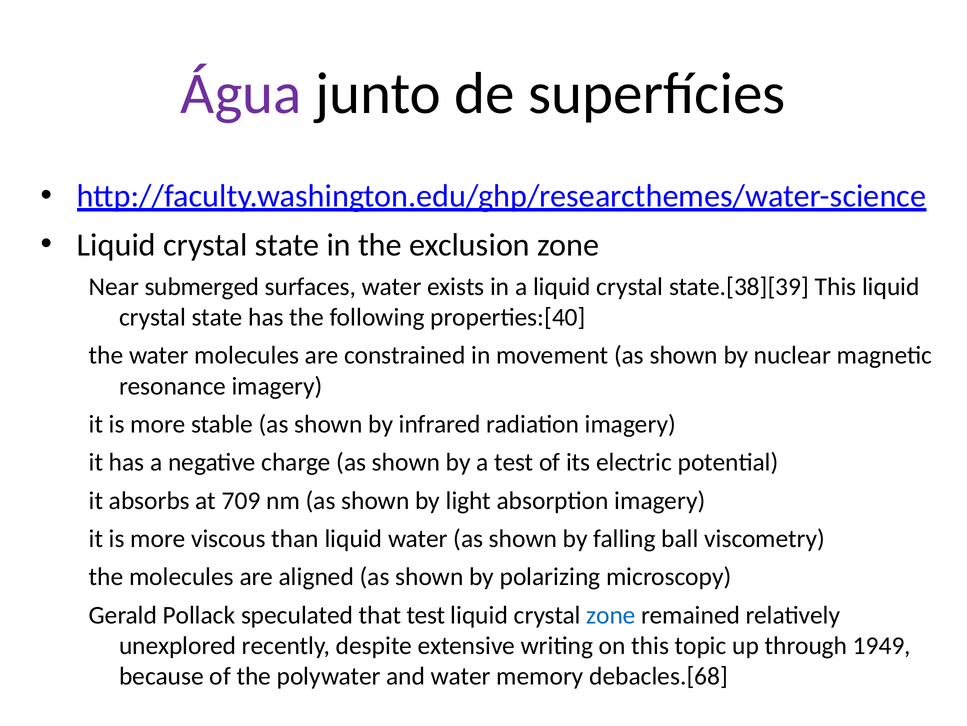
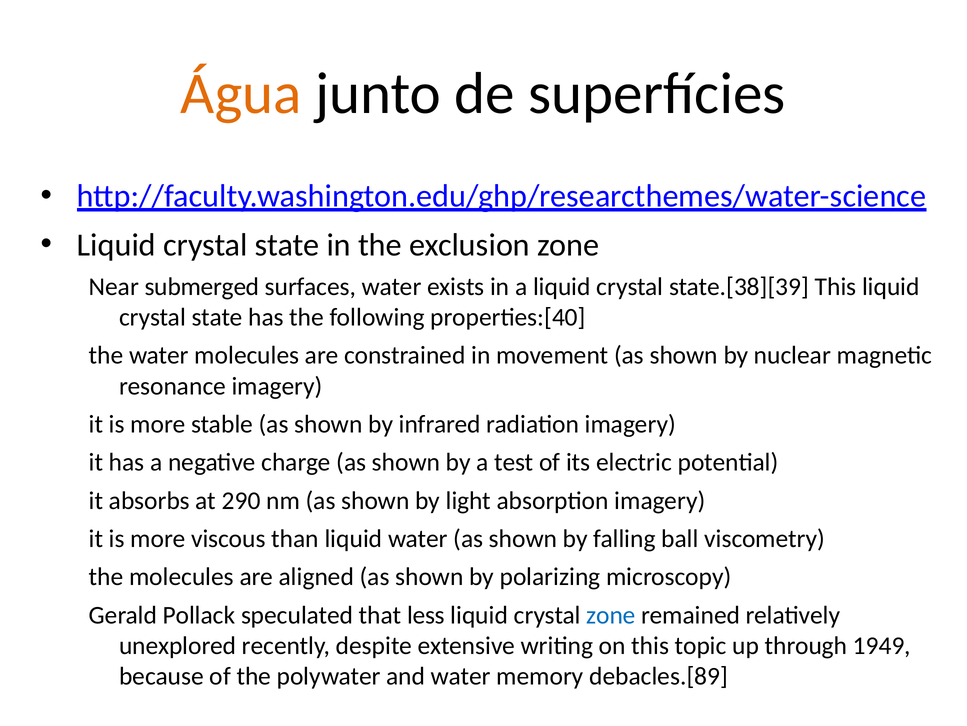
Água colour: purple -> orange (241, 94)
709: 709 -> 290 (241, 500)
that test: test -> less (426, 615)
debacles.[68: debacles.[68 -> debacles.[89 (659, 676)
